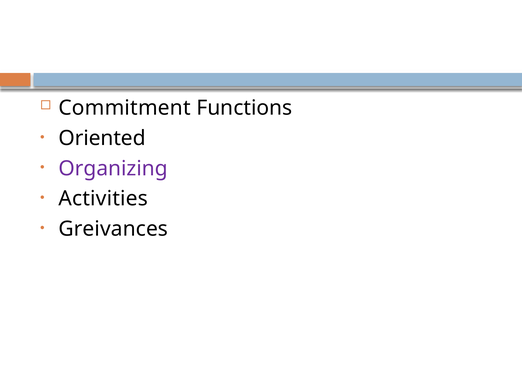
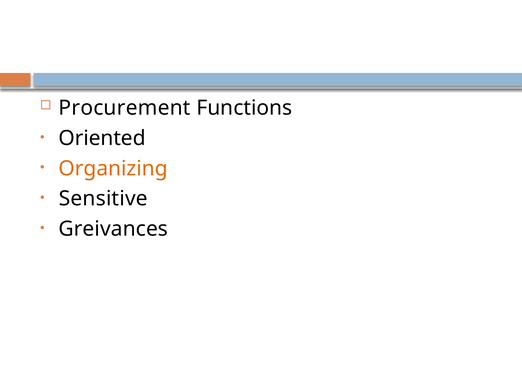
Commitment: Commitment -> Procurement (125, 108)
Organizing colour: purple -> orange (113, 169)
Activities: Activities -> Sensitive (103, 199)
